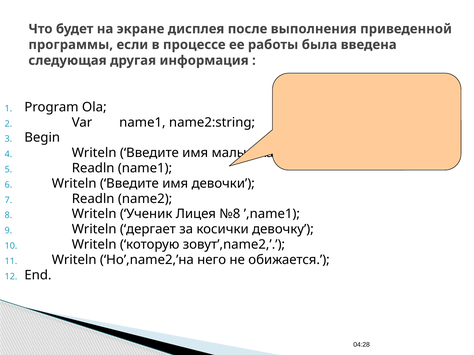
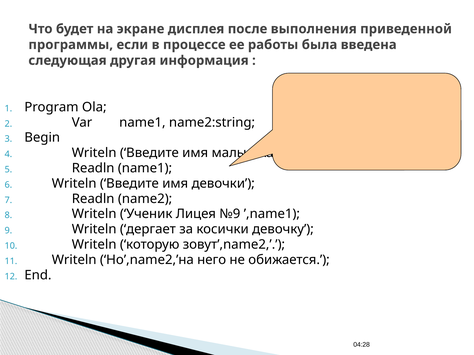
№8: №8 -> №9 (230, 214)
